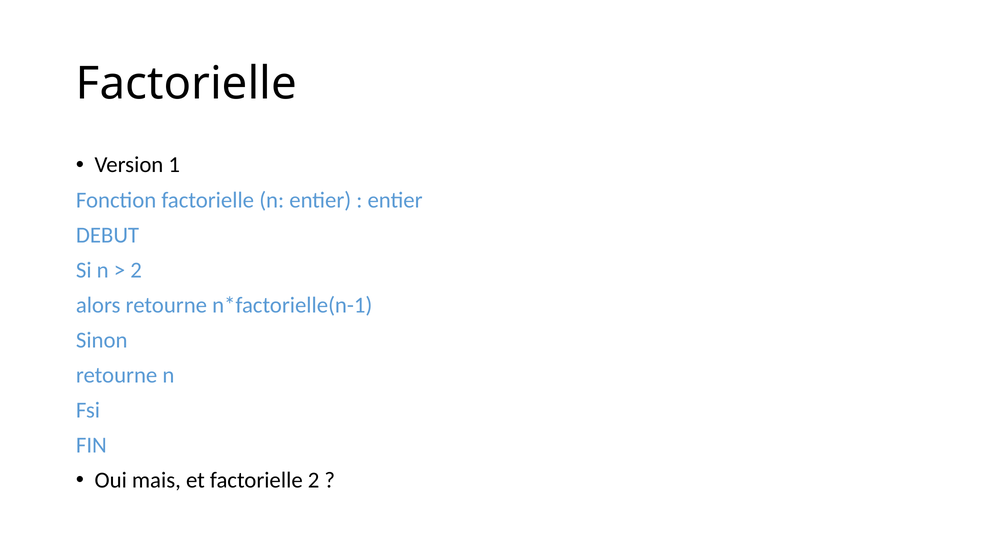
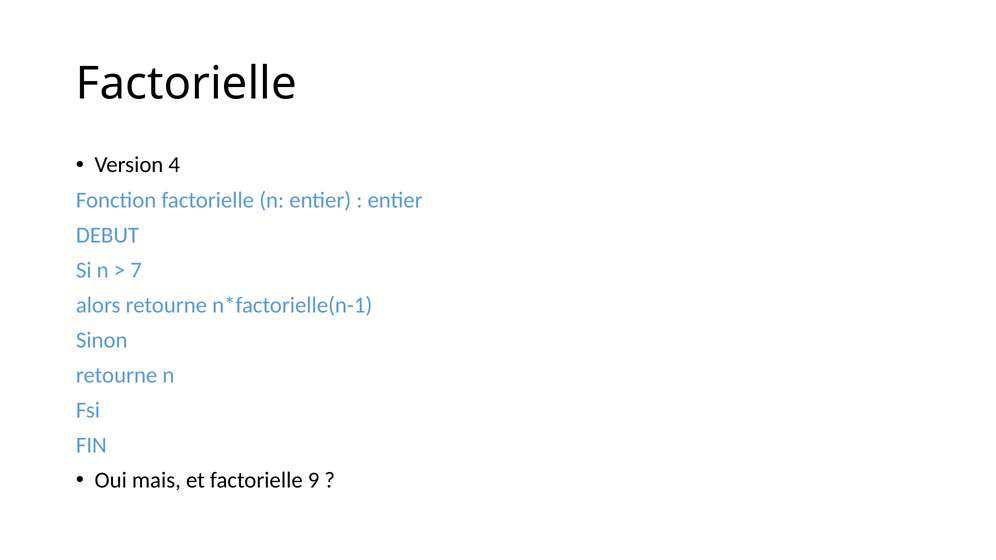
1: 1 -> 4 (174, 165)
2: 2 -> 7 (136, 270)
factorielle 2: 2 -> 9 (314, 480)
